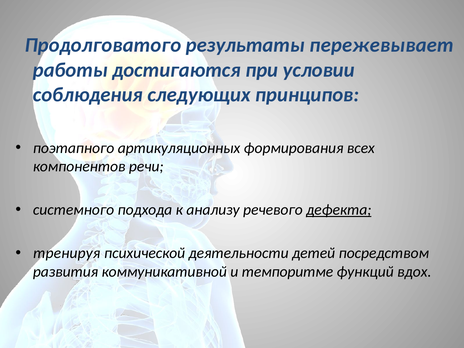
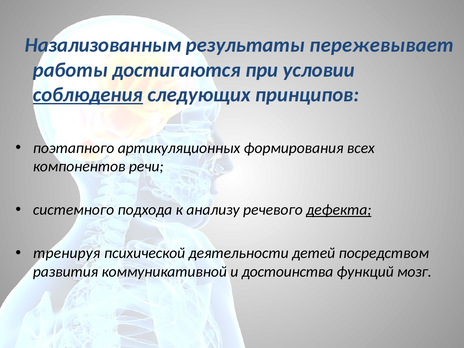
Продолговатого: Продолговатого -> Назализованным (103, 45)
соблюдения underline: none -> present (88, 95)
темпоритме: темпоритме -> достоинства (288, 272)
вдох: вдох -> мозг (414, 272)
